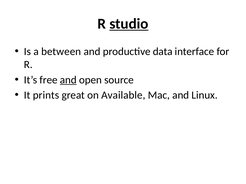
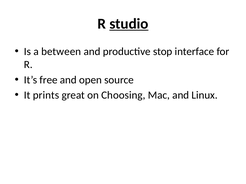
data: data -> stop (163, 52)
and underline: present -> none (68, 80)
Available: Available -> Choosing (123, 95)
